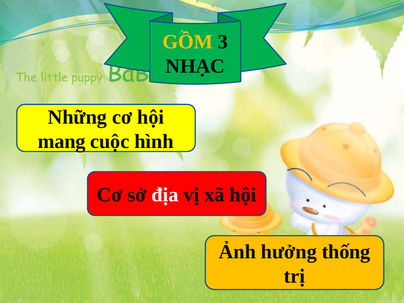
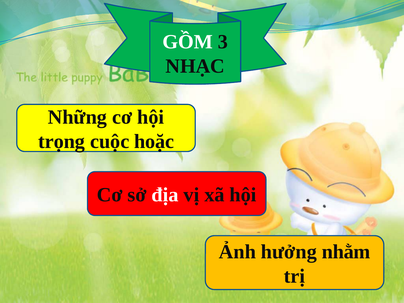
GỒM colour: yellow -> white (188, 42)
mang: mang -> trọng (62, 141)
hình: hình -> hoặc (154, 141)
thống: thống -> nhằm (346, 252)
